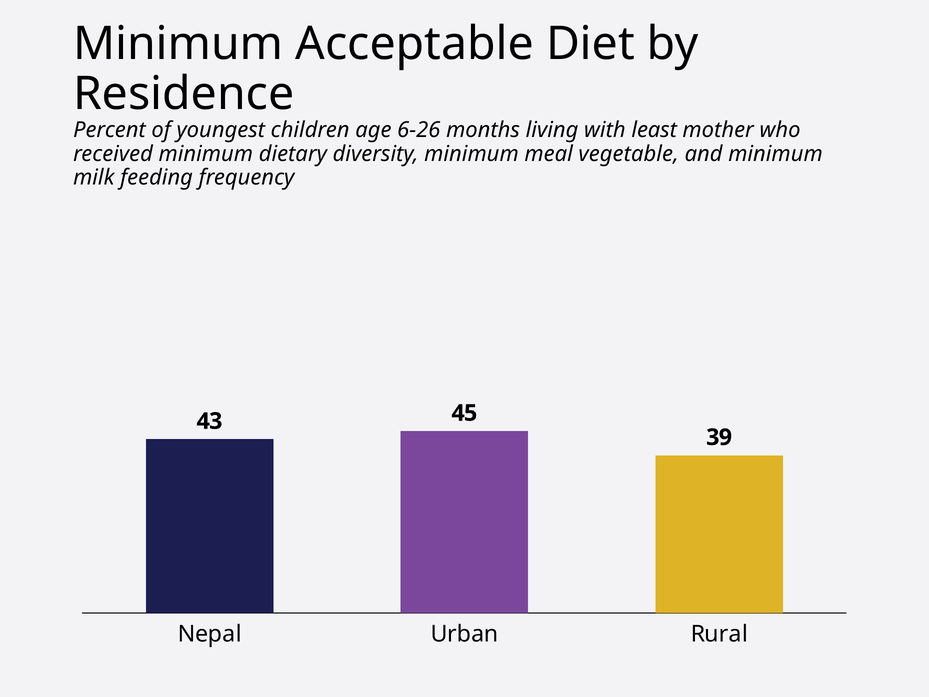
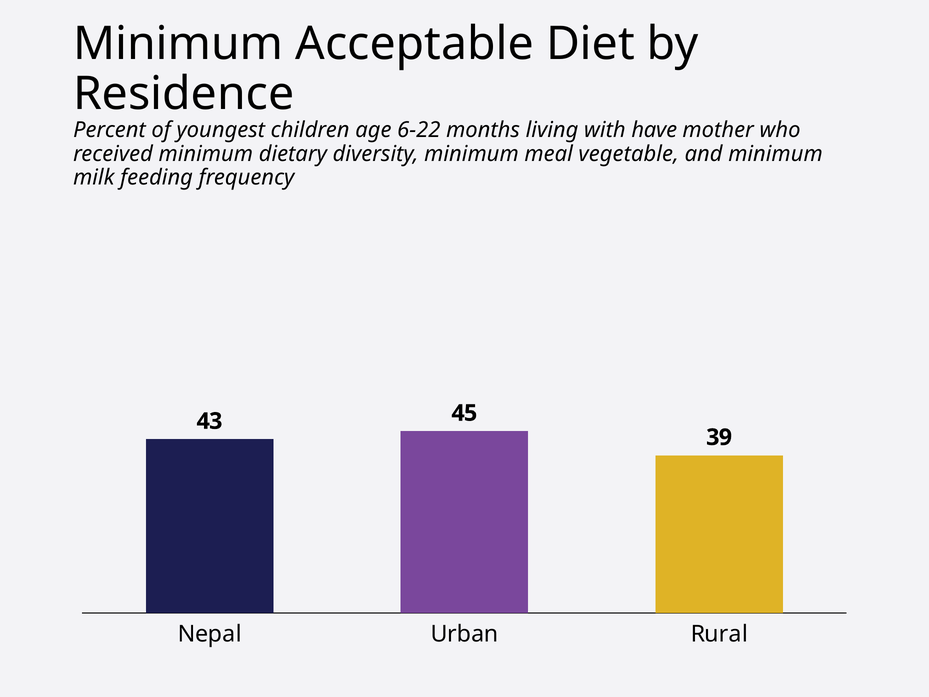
6-26: 6-26 -> 6-22 (419, 130)
least: least -> have (654, 130)
